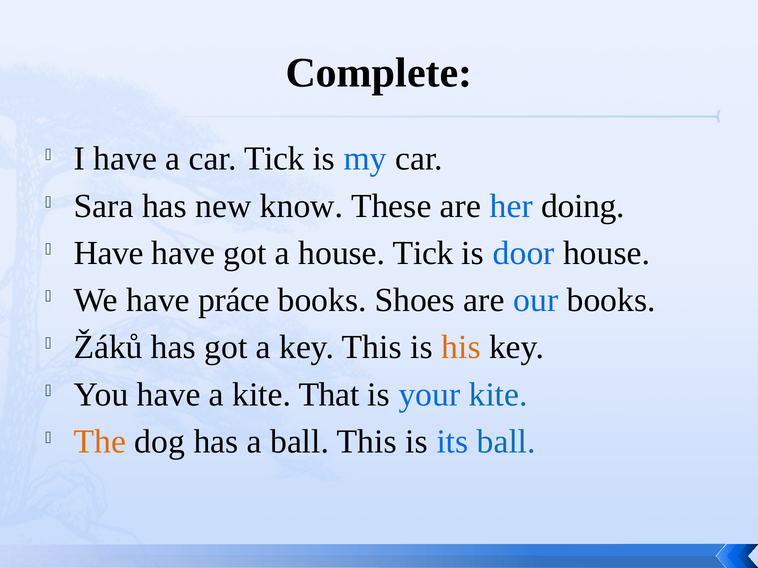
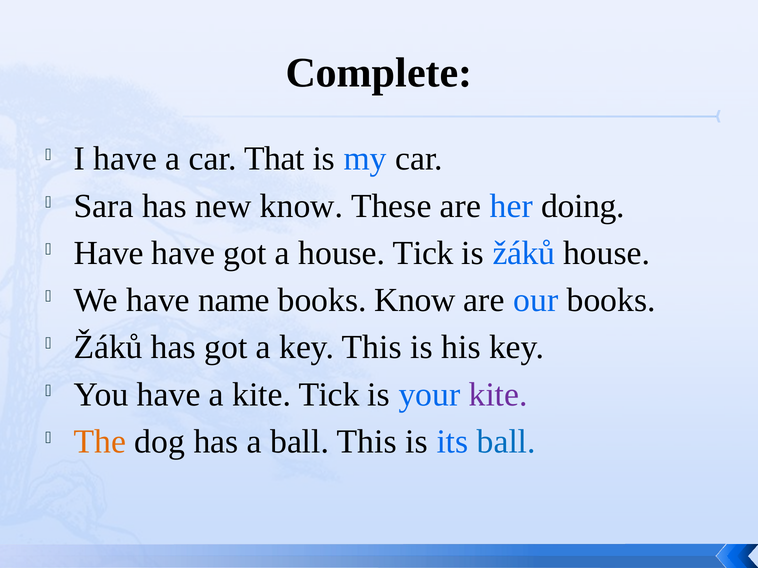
car Tick: Tick -> That (274, 159)
is door: door -> žáků (524, 253)
práce: práce -> name (234, 300)
books Shoes: Shoes -> Know (415, 300)
his colour: orange -> black (461, 348)
kite That: That -> Tick (329, 395)
kite colour: blue -> purple (498, 395)
